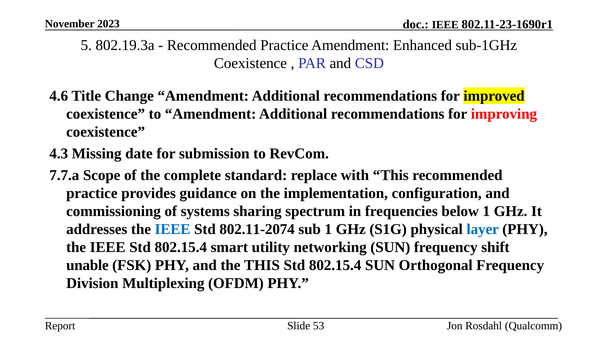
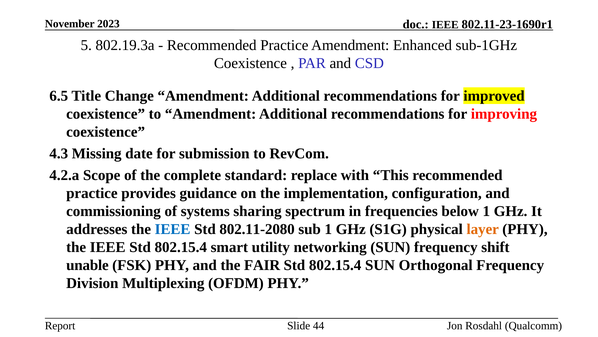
4.6: 4.6 -> 6.5 (59, 96)
7.7.a: 7.7.a -> 4.2.a (64, 175)
802.11-2074: 802.11-2074 -> 802.11-2080 (257, 229)
layer colour: blue -> orange (483, 229)
the THIS: THIS -> FAIR (262, 265)
53: 53 -> 44 (319, 325)
